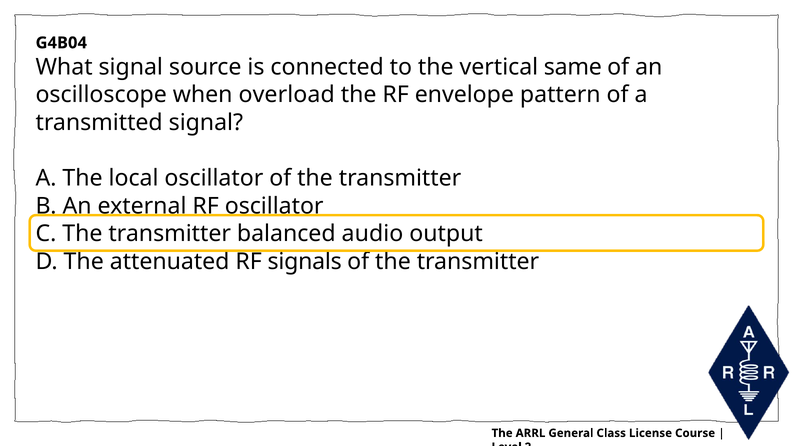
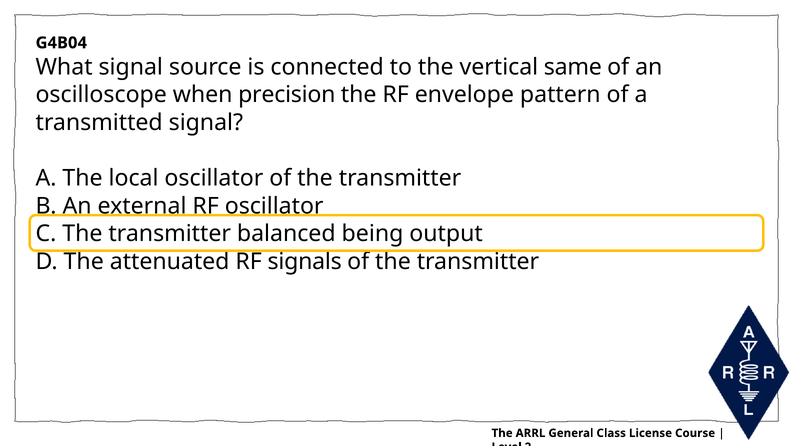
overload: overload -> precision (287, 95)
audio: audio -> being (373, 234)
